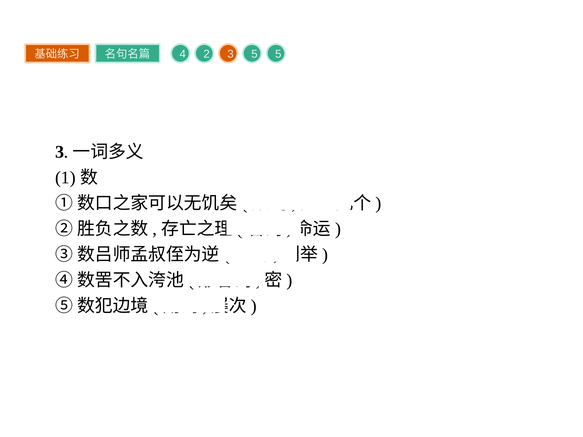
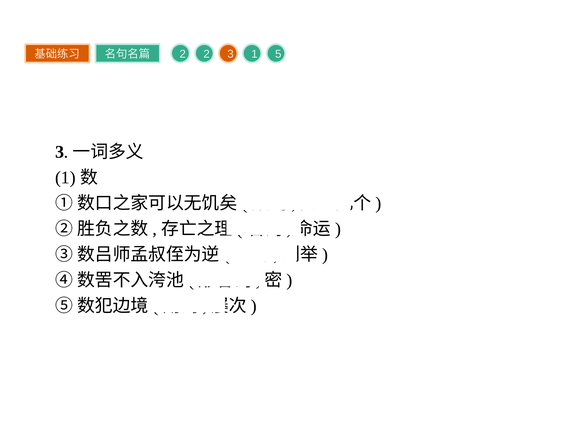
4: 4 -> 2 (183, 54)
3 5: 5 -> 1 (254, 54)
